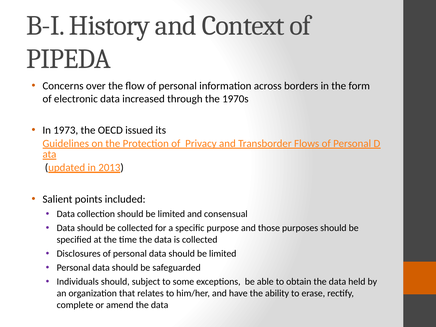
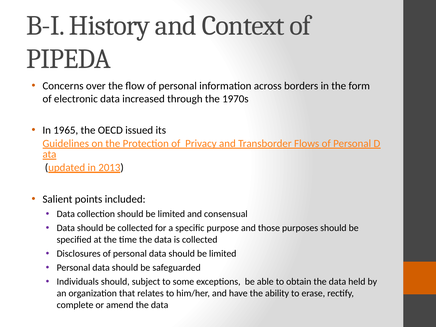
1973: 1973 -> 1965 (66, 130)
